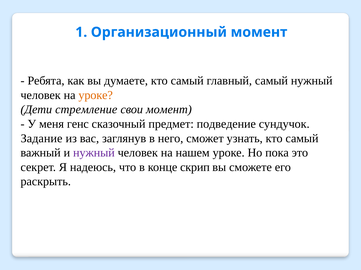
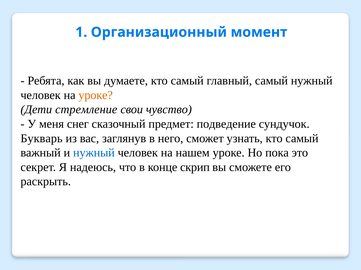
свои момент: момент -> чувство (169, 110)
генс: генс -> снег (78, 124)
Задание: Задание -> Букварь (42, 139)
нужный colour: purple -> blue (94, 153)
